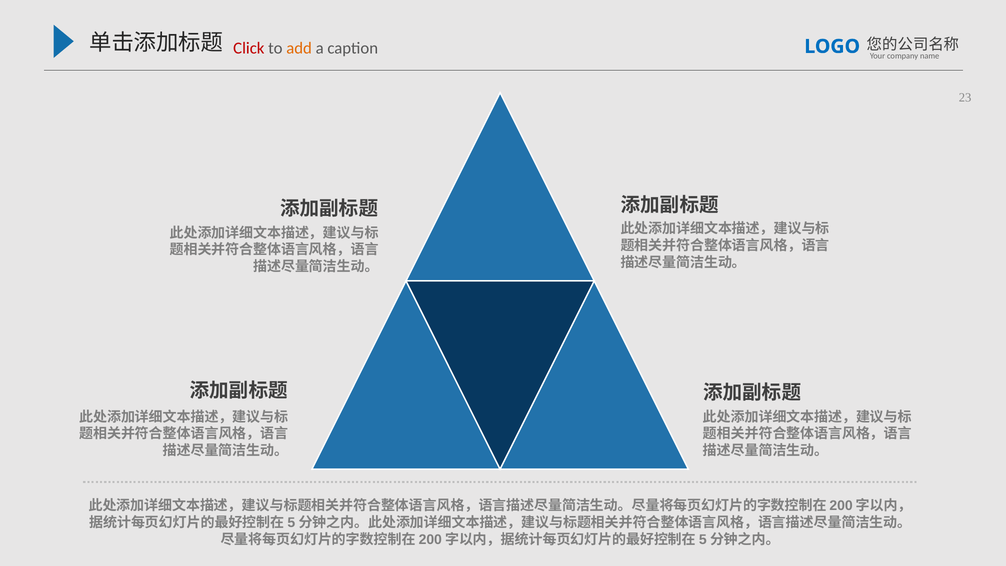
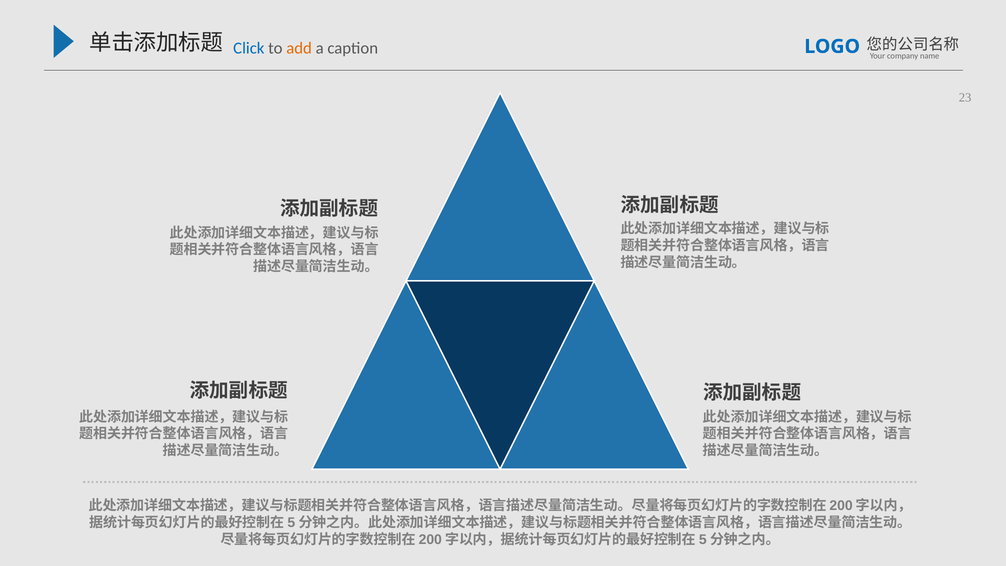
Click colour: red -> blue (249, 48)
